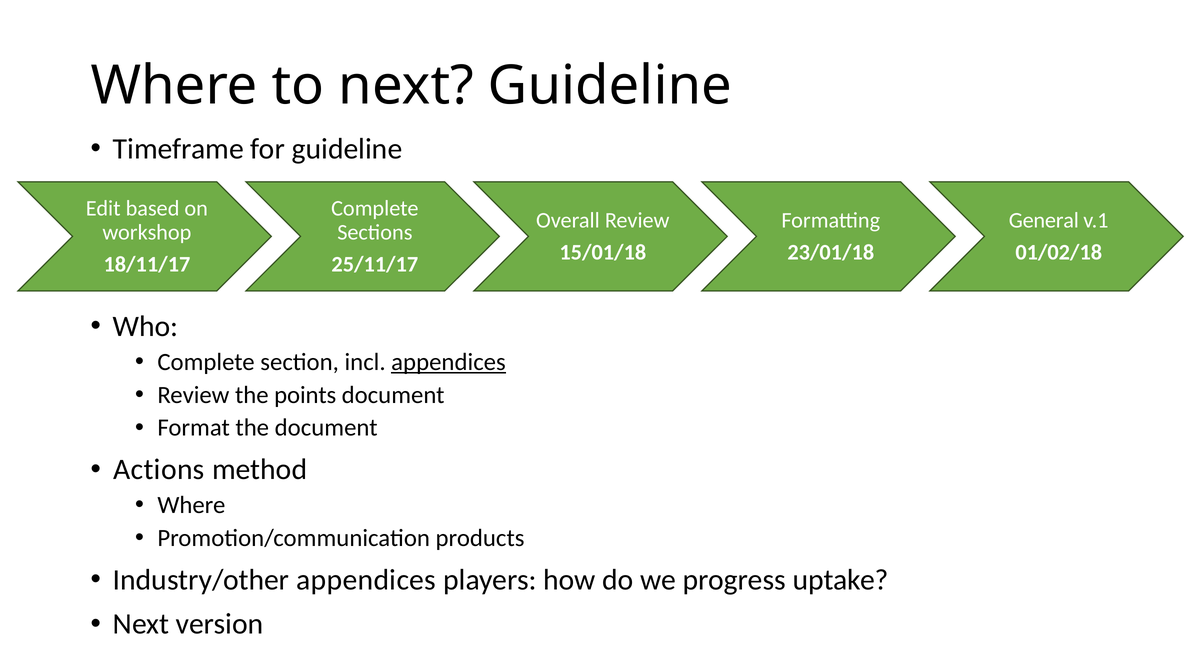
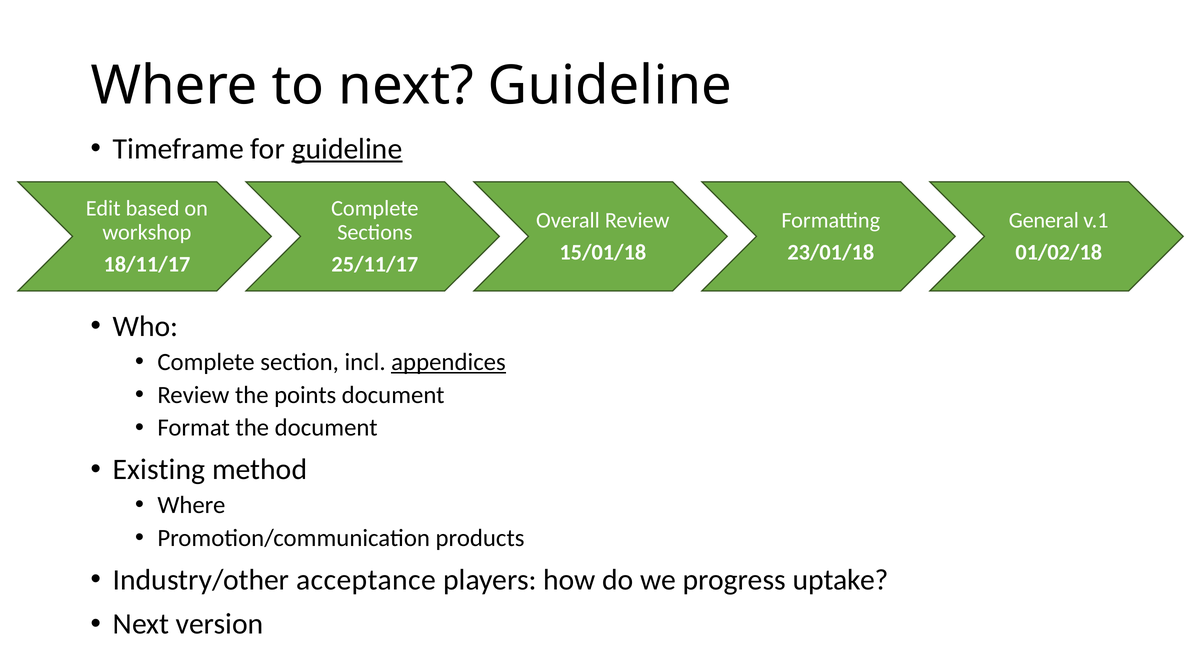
guideline underline: none -> present (347, 149)
Actions: Actions -> Existing (159, 470)
Industry/other appendices: appendices -> acceptance (366, 580)
